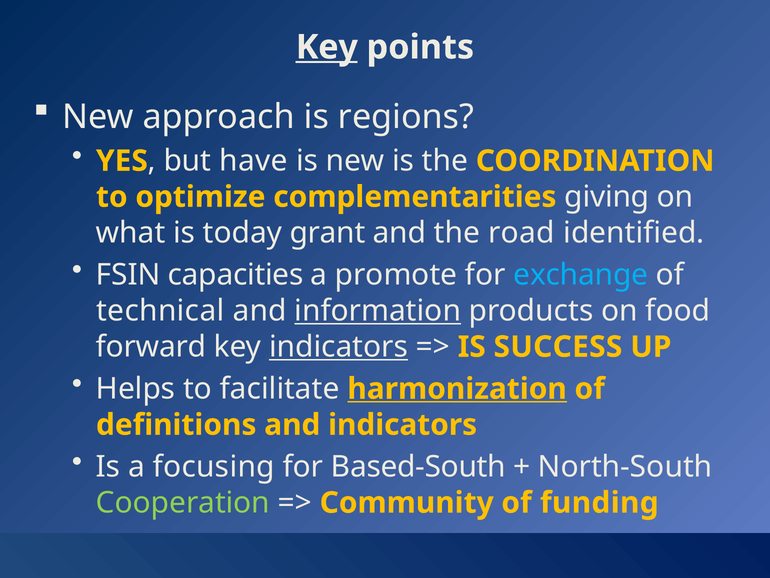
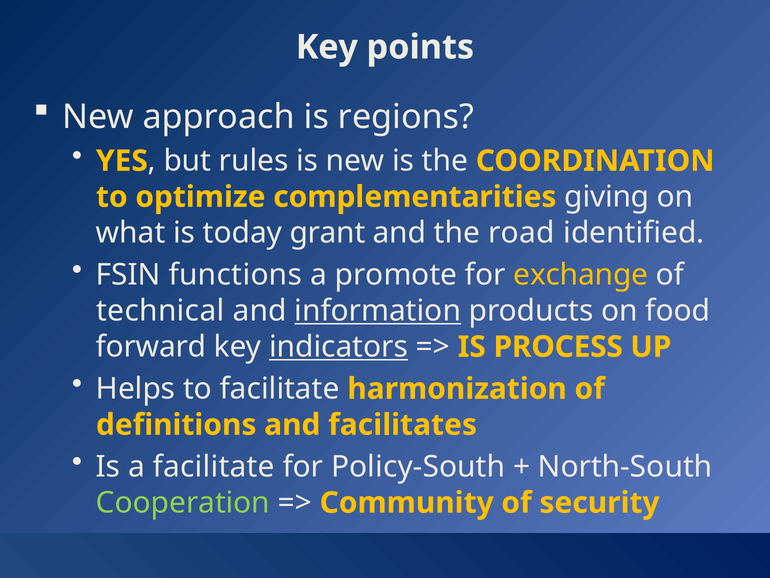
Key underline: present -> none (327, 47)
have: have -> rules (254, 161)
capacities: capacities -> functions (235, 275)
exchange colour: light blue -> yellow (581, 275)
SUCCESS: SUCCESS -> PROCESS (558, 347)
harmonization underline: present -> none (457, 389)
and indicators: indicators -> facilitates (403, 424)
a focusing: focusing -> facilitate (214, 466)
Based-South: Based-South -> Policy-South (418, 466)
funding: funding -> security (599, 502)
